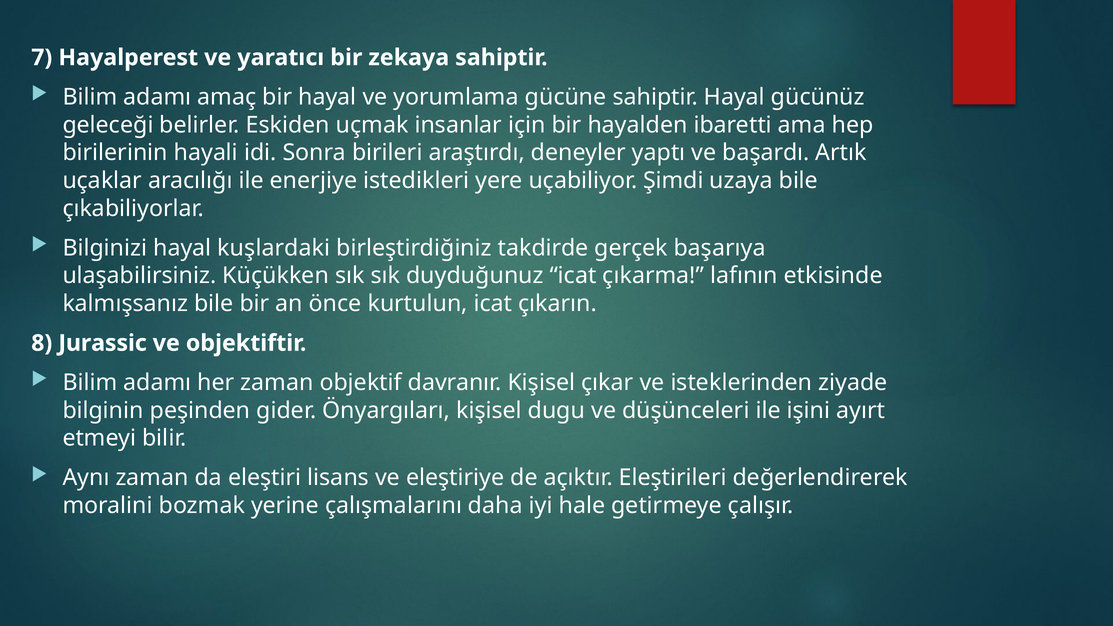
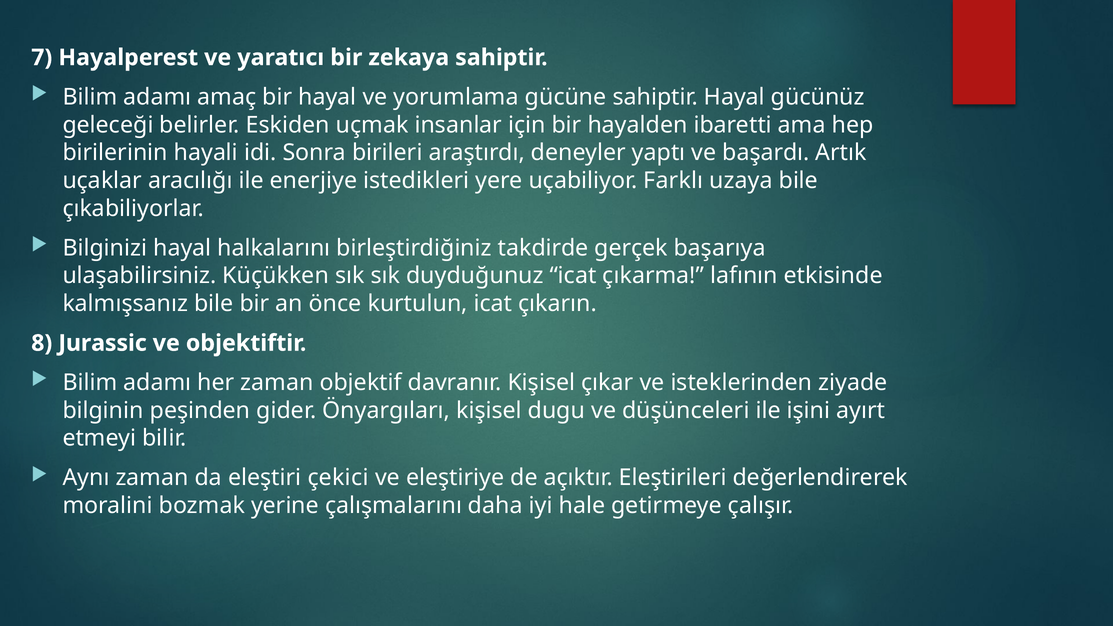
Şimdi: Şimdi -> Farklı (673, 181)
kuşlardaki: kuşlardaki -> halkalarını (274, 248)
lisans: lisans -> çekici (338, 478)
